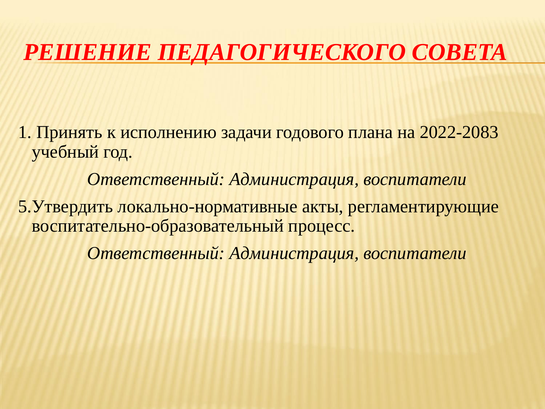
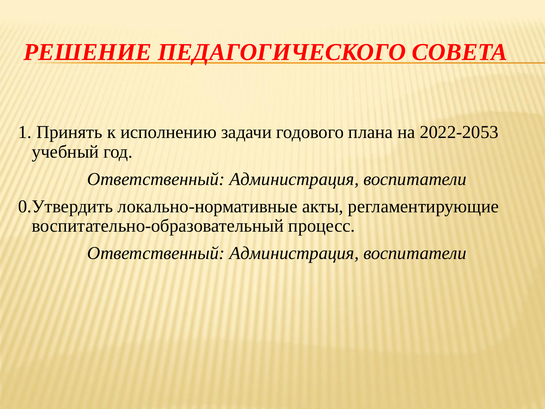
2022-2083: 2022-2083 -> 2022-2053 (459, 132)
5.Утвердить: 5.Утвердить -> 0.Утвердить (66, 206)
